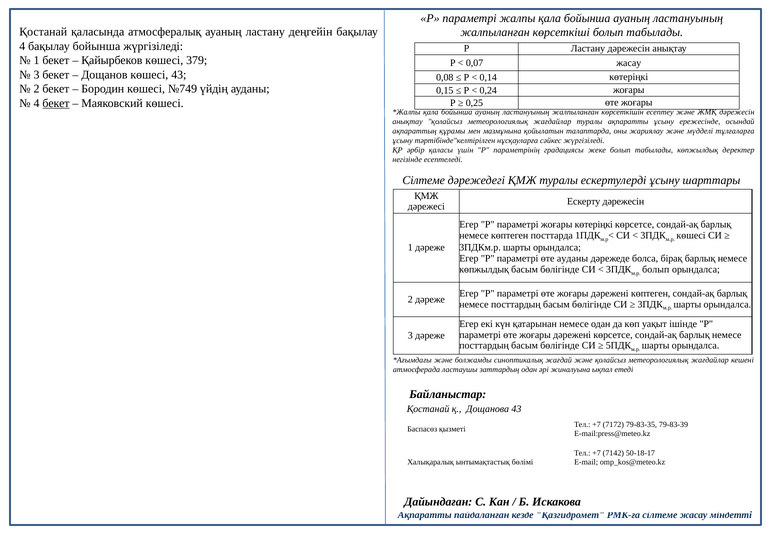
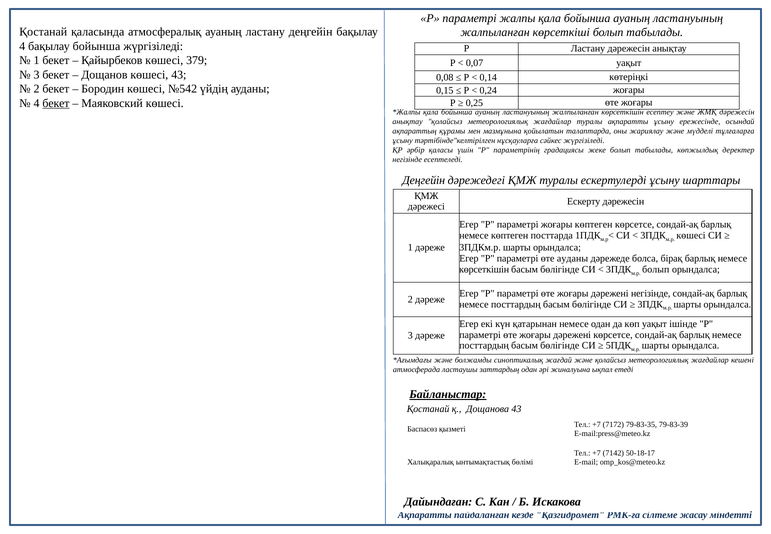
0,07 жасау: жасау -> уақыт (629, 63)
№749: №749 -> №542 (183, 89)
Сілтеме: Сілтеме -> Деңгейін (424, 180)
жоғары көтеріңкі: көтеріңкі -> көптеген (594, 224)
көпжылдық: көпжылдық -> көрсеткішін (484, 269)
дәрежені көптеген: көптеген -> негізінде (651, 293)
Байланыстар underline: none -> present (448, 394)
